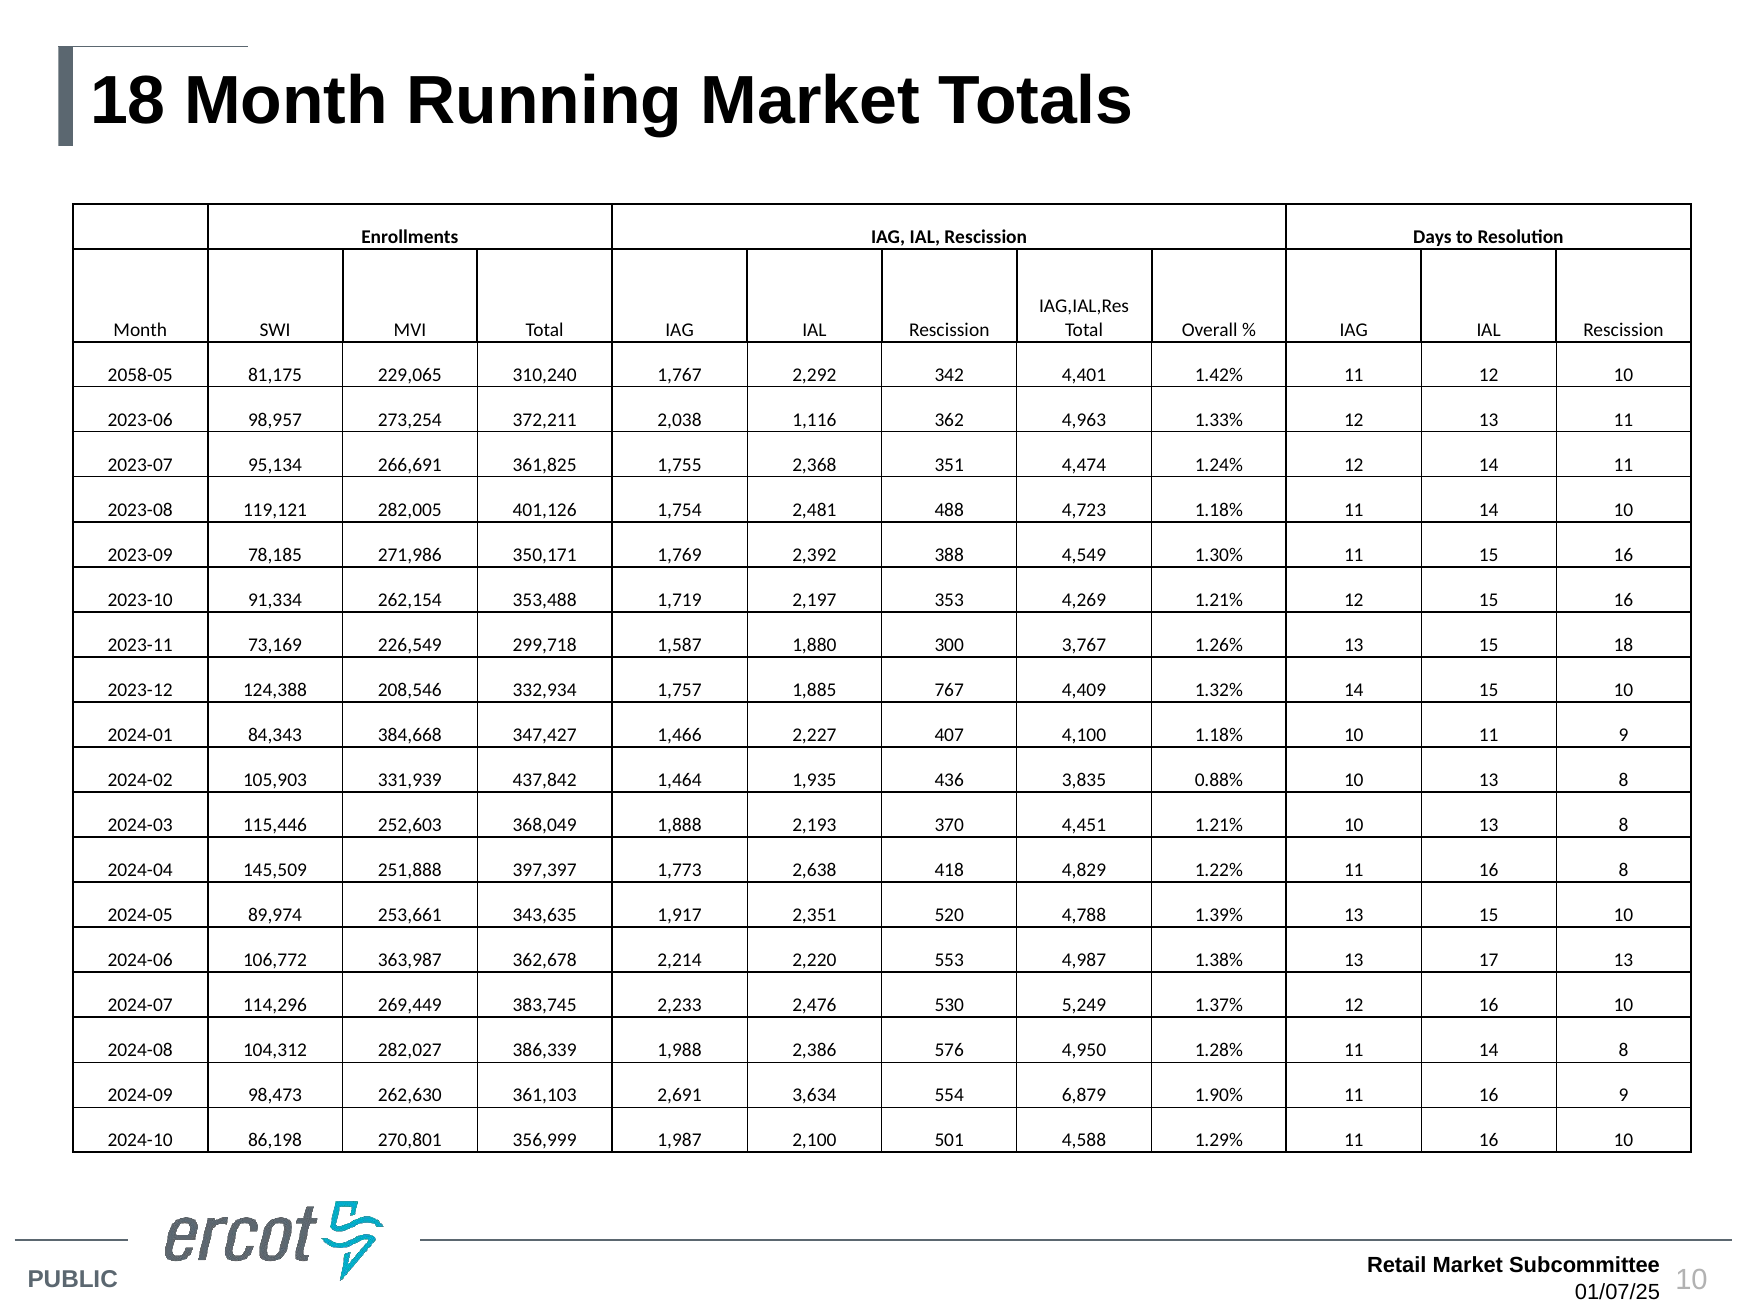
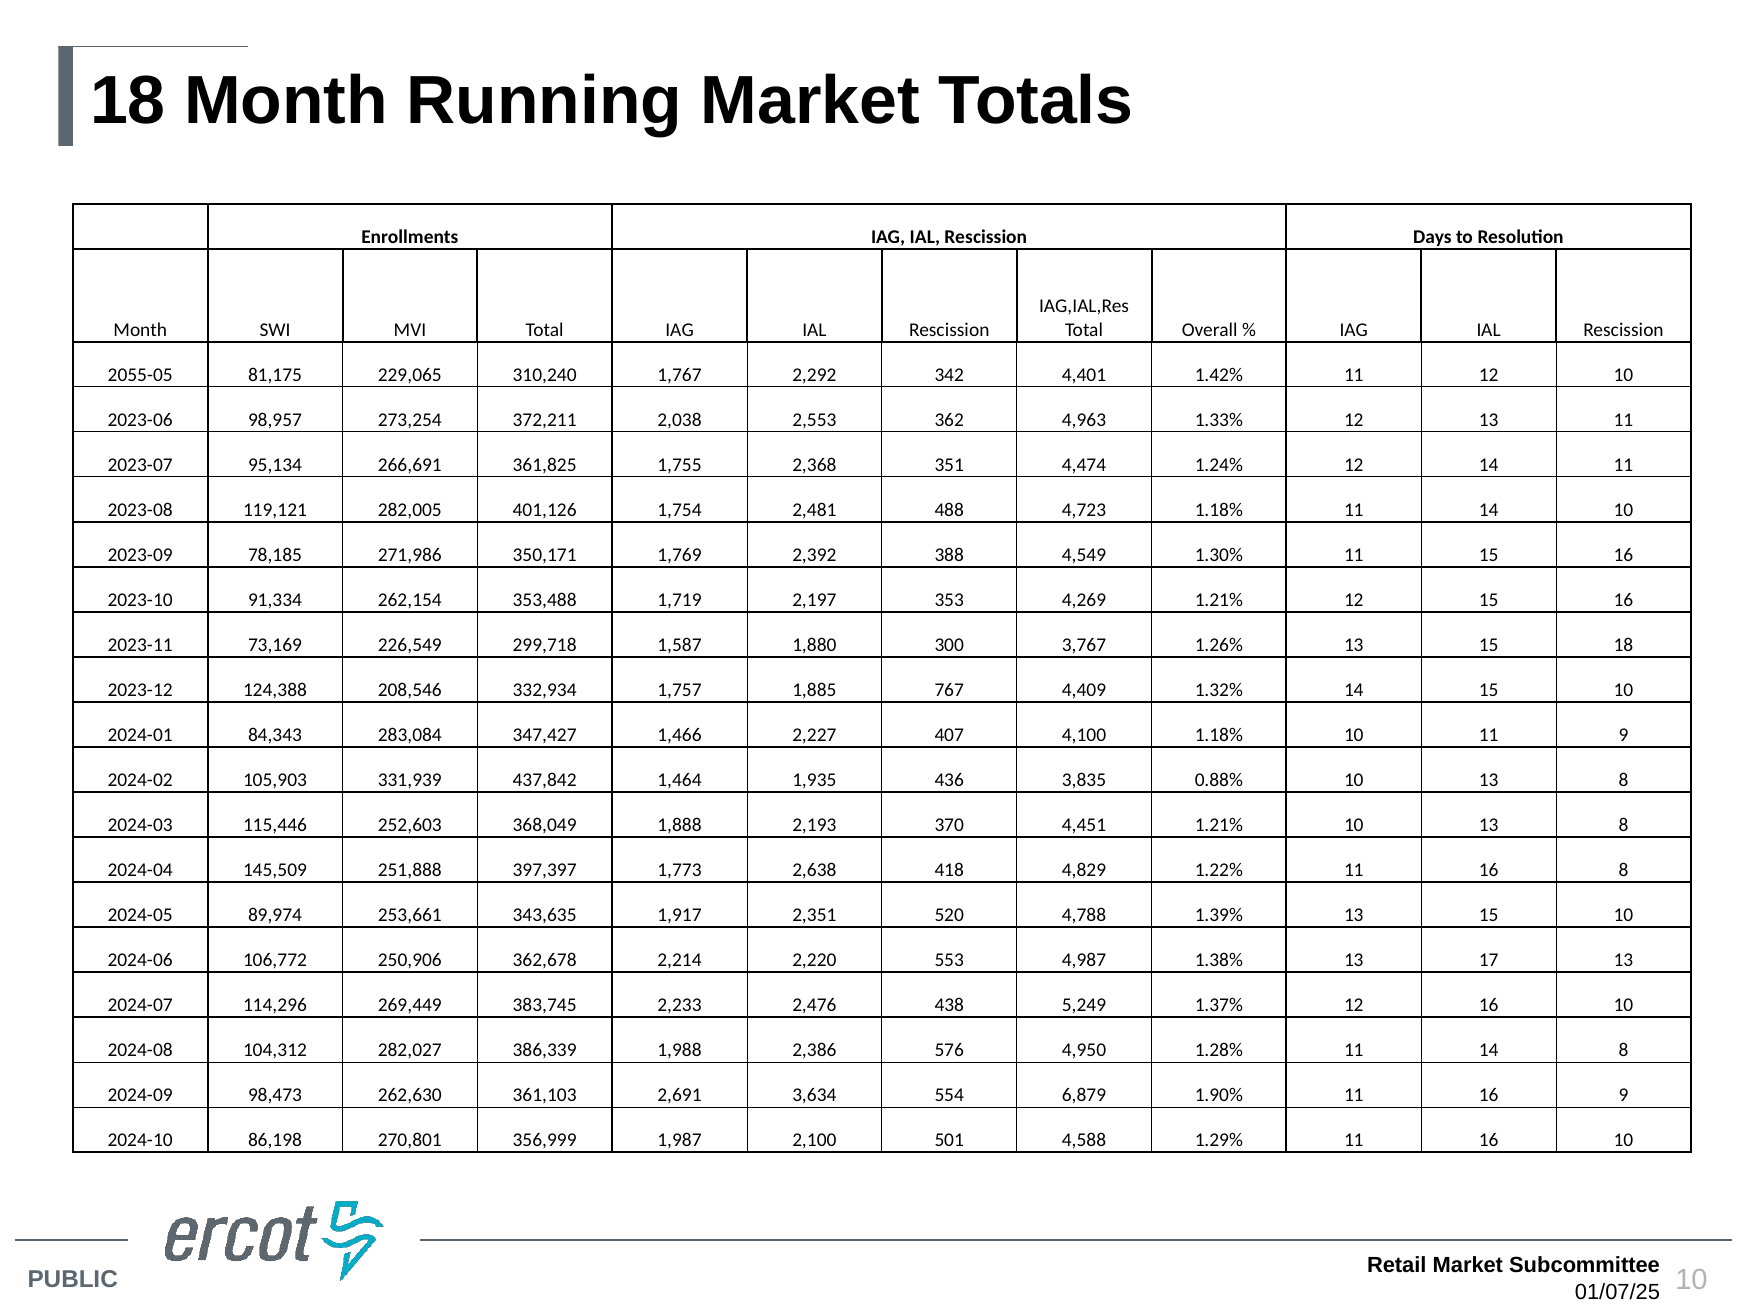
2058-05: 2058-05 -> 2055-05 (140, 375)
1,116: 1,116 -> 2,553 (814, 420)
384,668: 384,668 -> 283,084 (410, 735)
363,987: 363,987 -> 250,906 (410, 960)
530: 530 -> 438 (949, 1005)
